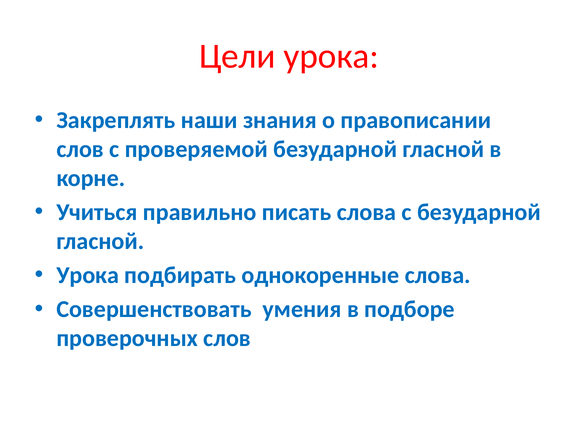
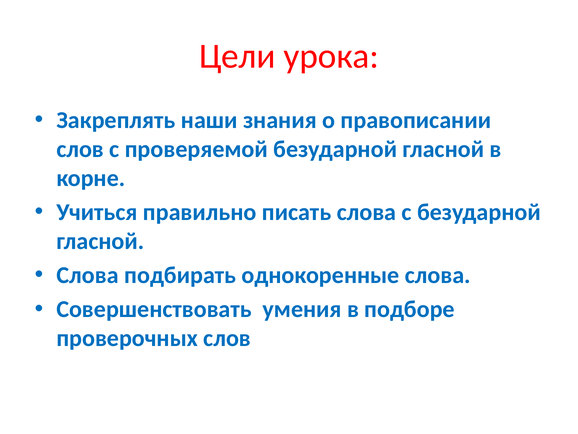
Урока: Урока -> Слова (88, 275)
